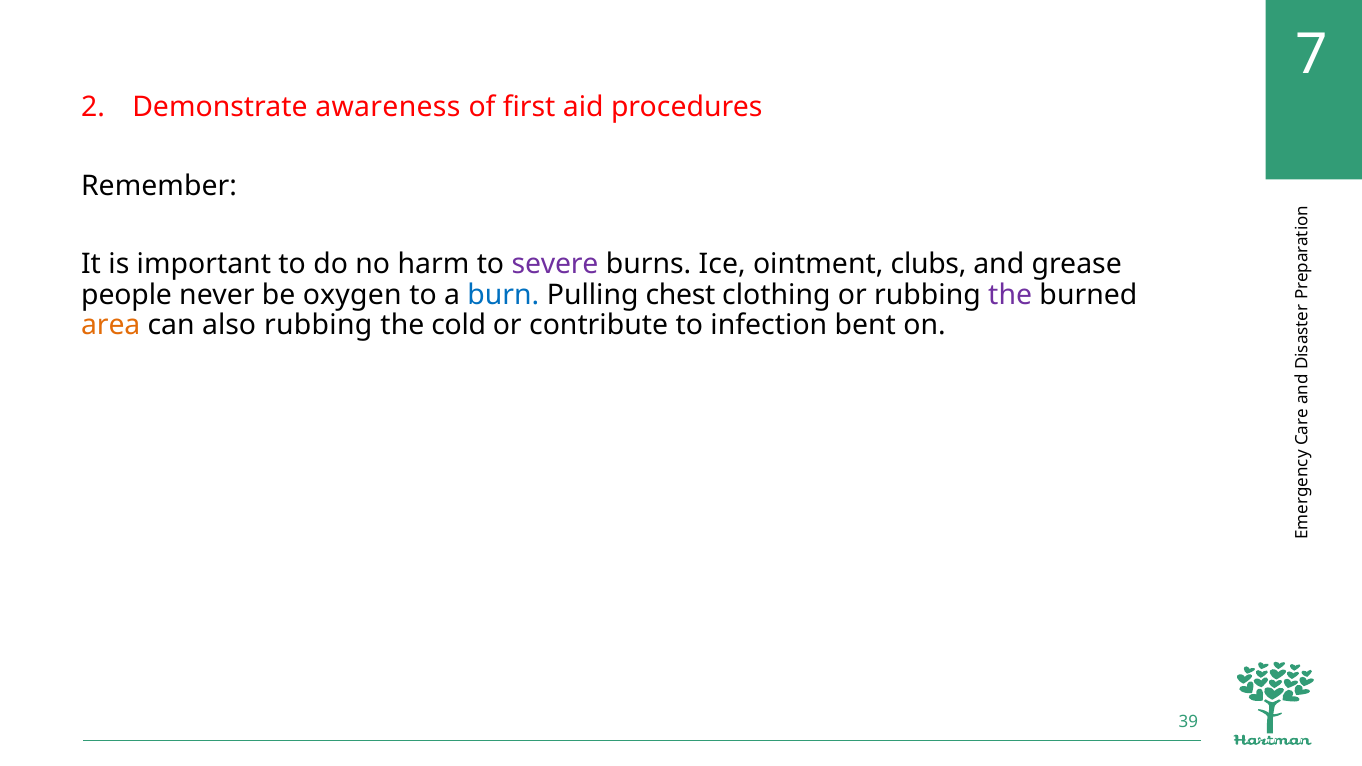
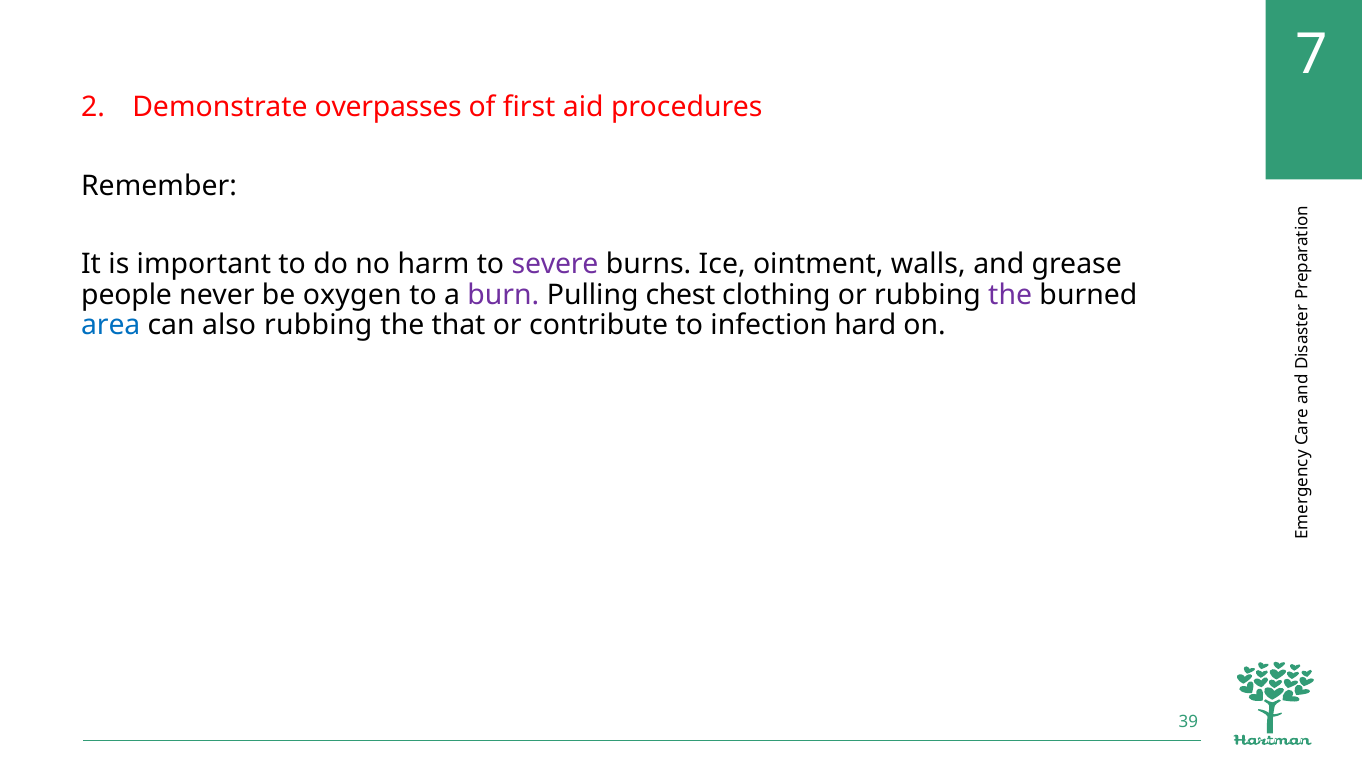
awareness: awareness -> overpasses (388, 107)
clubs: clubs -> walls (928, 264)
burn colour: blue -> purple (503, 295)
area colour: orange -> blue (111, 325)
cold: cold -> that (459, 325)
bent: bent -> hard (865, 325)
